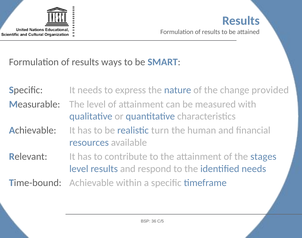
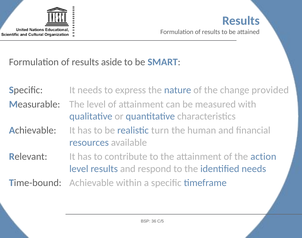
ways: ways -> aside (112, 62)
stages: stages -> action (263, 156)
